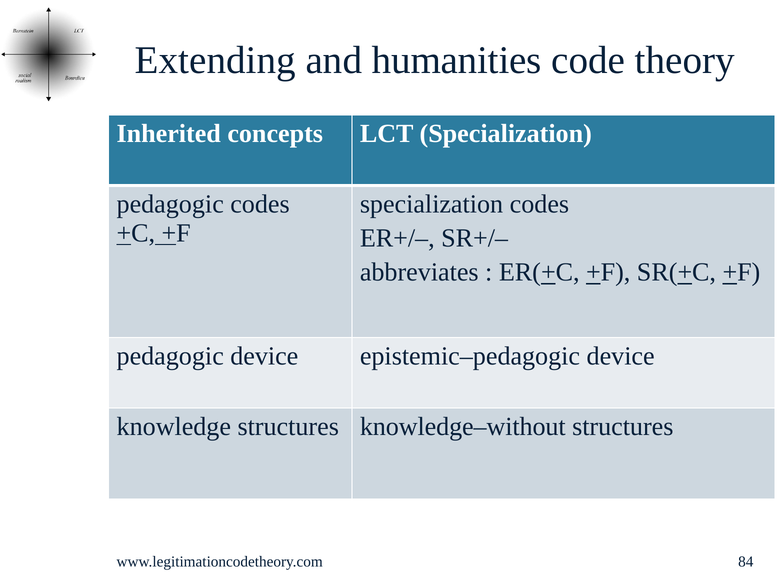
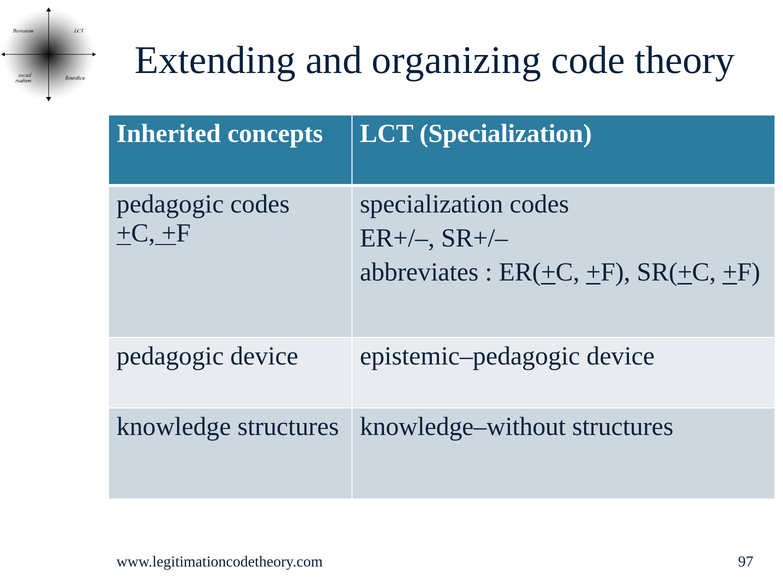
humanities: humanities -> organizing (456, 60)
84: 84 -> 97 (746, 561)
